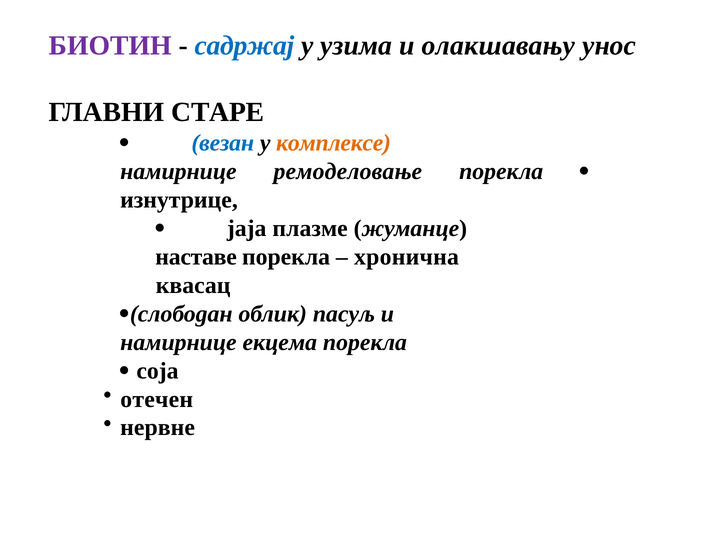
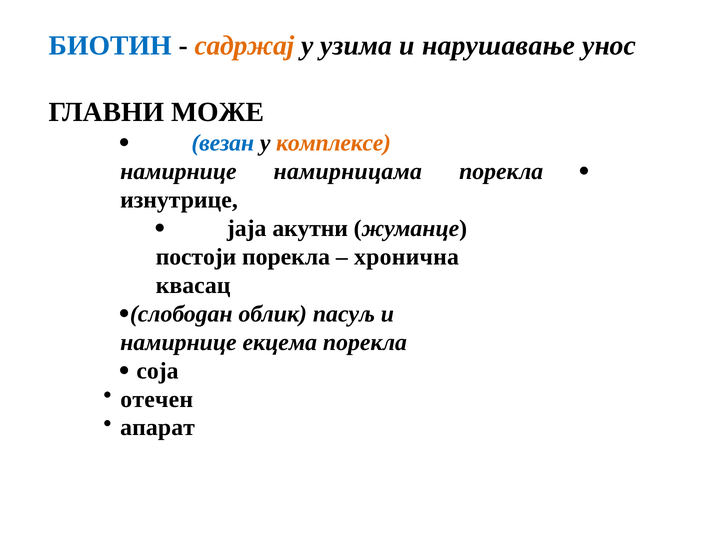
БИОТИН colour: purple -> blue (110, 46)
садржај colour: blue -> orange (245, 46)
олакшавању: олакшавању -> нарушавање (498, 46)
СТАРЕ: СТАРЕ -> МОЖЕ (218, 112)
ремоделовање: ремоделовање -> намирницама (348, 171)
плазме: плазме -> акутни (310, 228)
наставе: наставе -> постоји (196, 257)
нервне: нервне -> апарат (158, 428)
